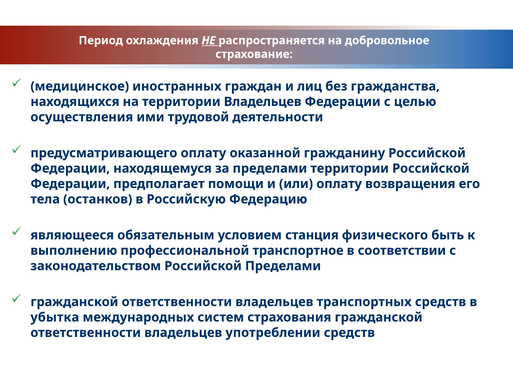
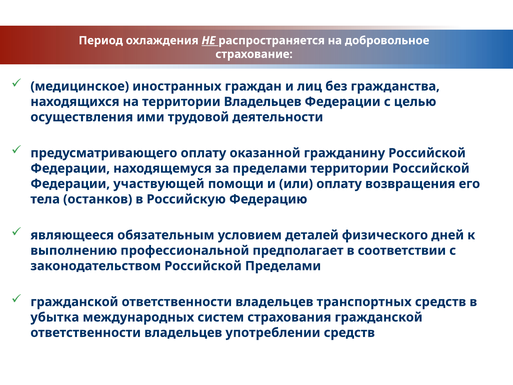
предполагает: предполагает -> участвующей (159, 184)
станция: станция -> деталей (312, 235)
быть: быть -> дней (448, 235)
транспортное: транспортное -> предполагает (298, 250)
